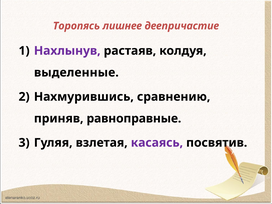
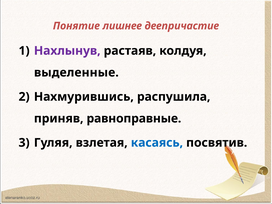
Торопясь: Торопясь -> Понятие (76, 26)
сравнению: сравнению -> распушила (174, 97)
касаясь colour: purple -> blue (157, 143)
